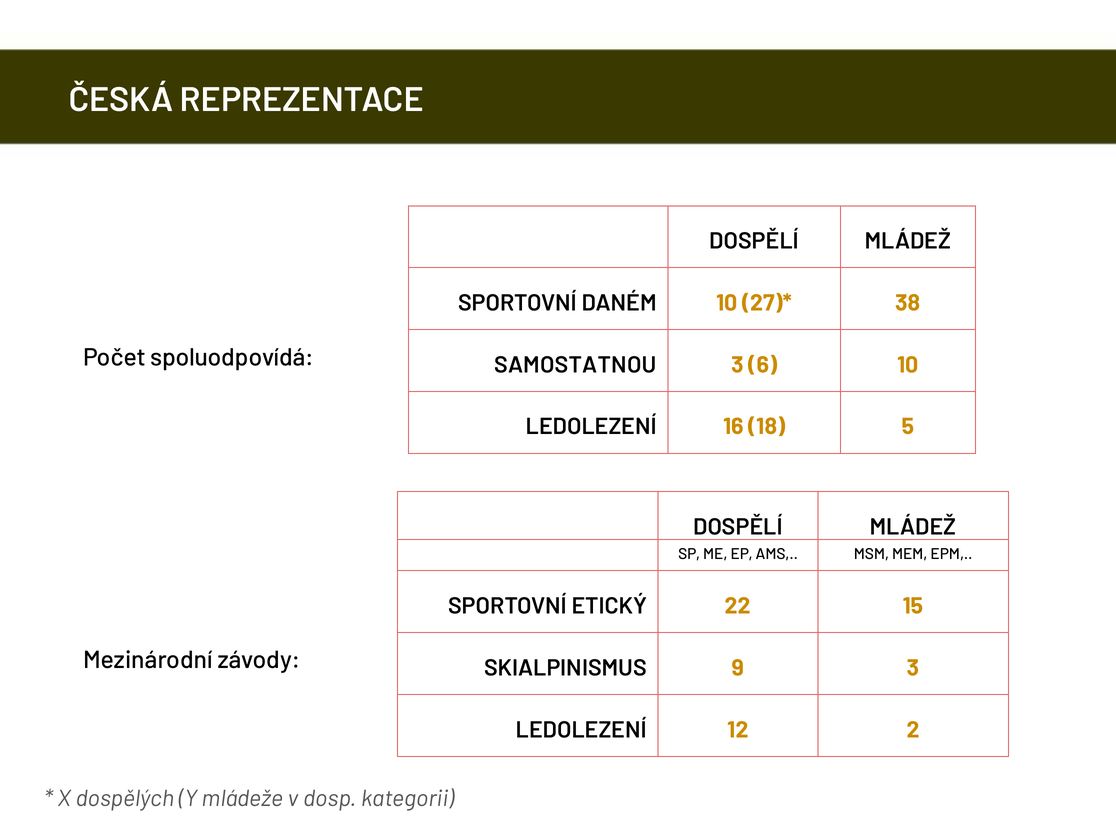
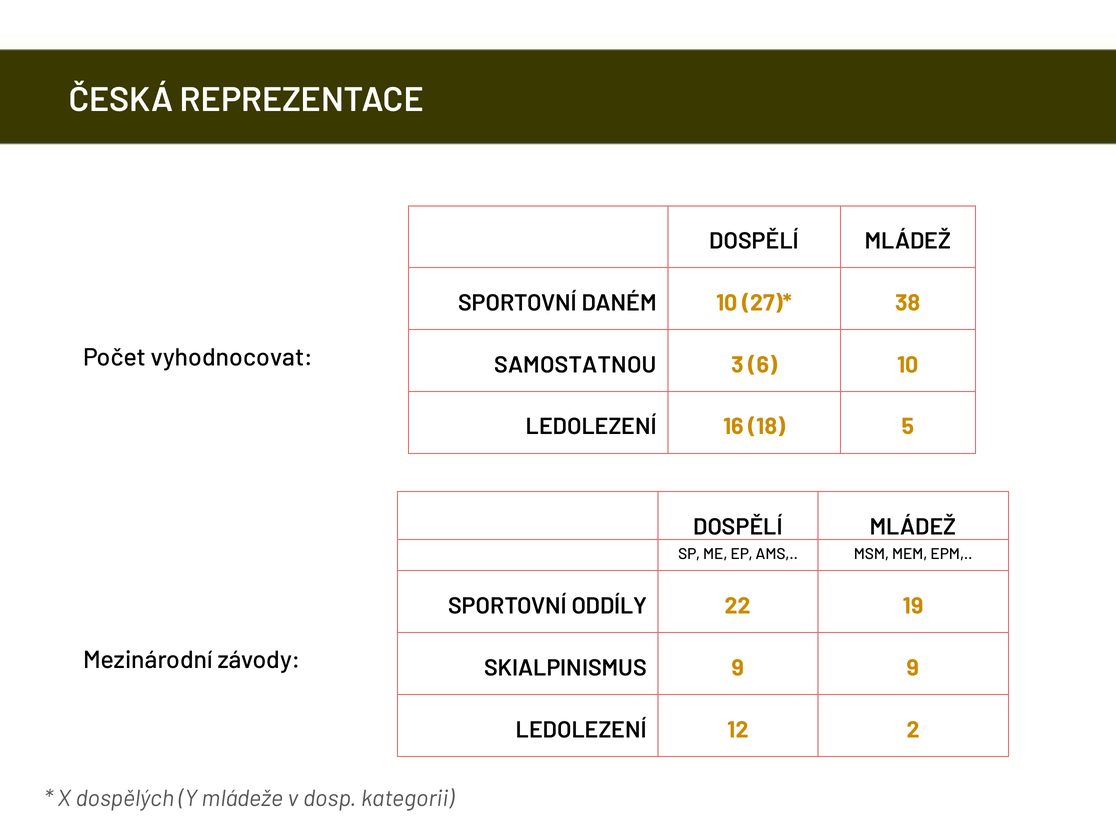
spoluodpovídá: spoluodpovídá -> vyhodnocovat (232, 357)
ETICKÝ: ETICKÝ -> ODDÍLY (609, 606)
15: 15 -> 19 (913, 606)
9 3: 3 -> 9 (913, 668)
